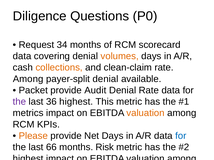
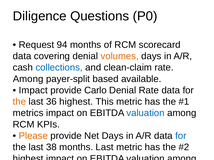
34: 34 -> 94 (62, 45)
collections colour: orange -> blue (59, 68)
payer-split denial: denial -> based (106, 79)
Packet: Packet -> Impact (33, 91)
Audit: Audit -> Carlo (95, 91)
the colour: purple -> orange (19, 102)
valuation colour: orange -> blue (146, 113)
66: 66 -> 38 (51, 148)
months Risk: Risk -> Last (105, 148)
